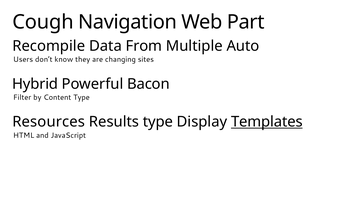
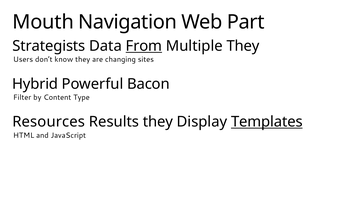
Cough: Cough -> Mouth (43, 22)
Recompile: Recompile -> Strategists (49, 46)
From underline: none -> present (144, 46)
Multiple Auto: Auto -> They (243, 46)
Results type: type -> they (158, 122)
